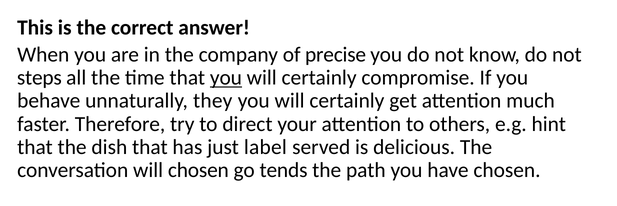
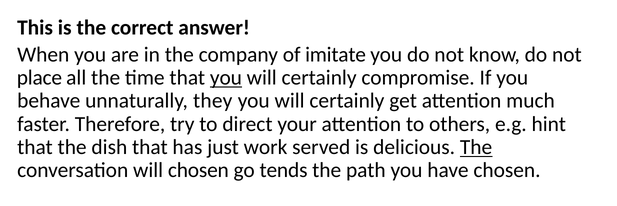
precise: precise -> imitate (336, 54)
steps: steps -> place (39, 78)
label: label -> work (266, 147)
The underline: none -> present (476, 147)
